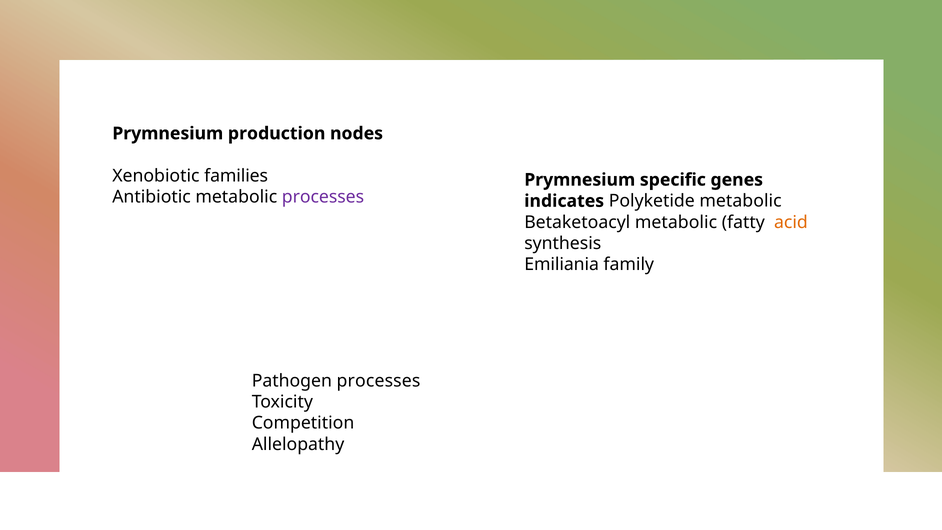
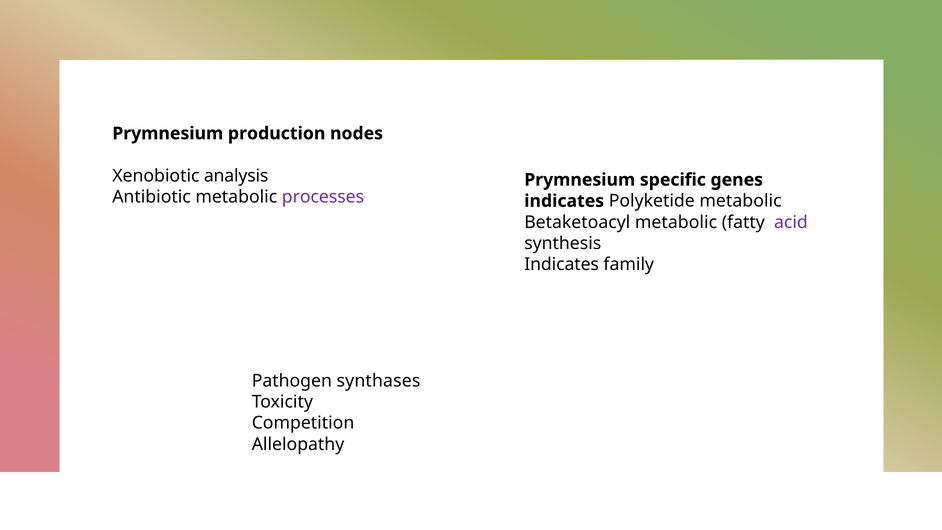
families: families -> analysis (236, 176)
acid colour: orange -> purple (791, 222)
Emiliania: Emiliania -> Indicates (562, 265)
Pathogen processes: processes -> synthases (378, 381)
